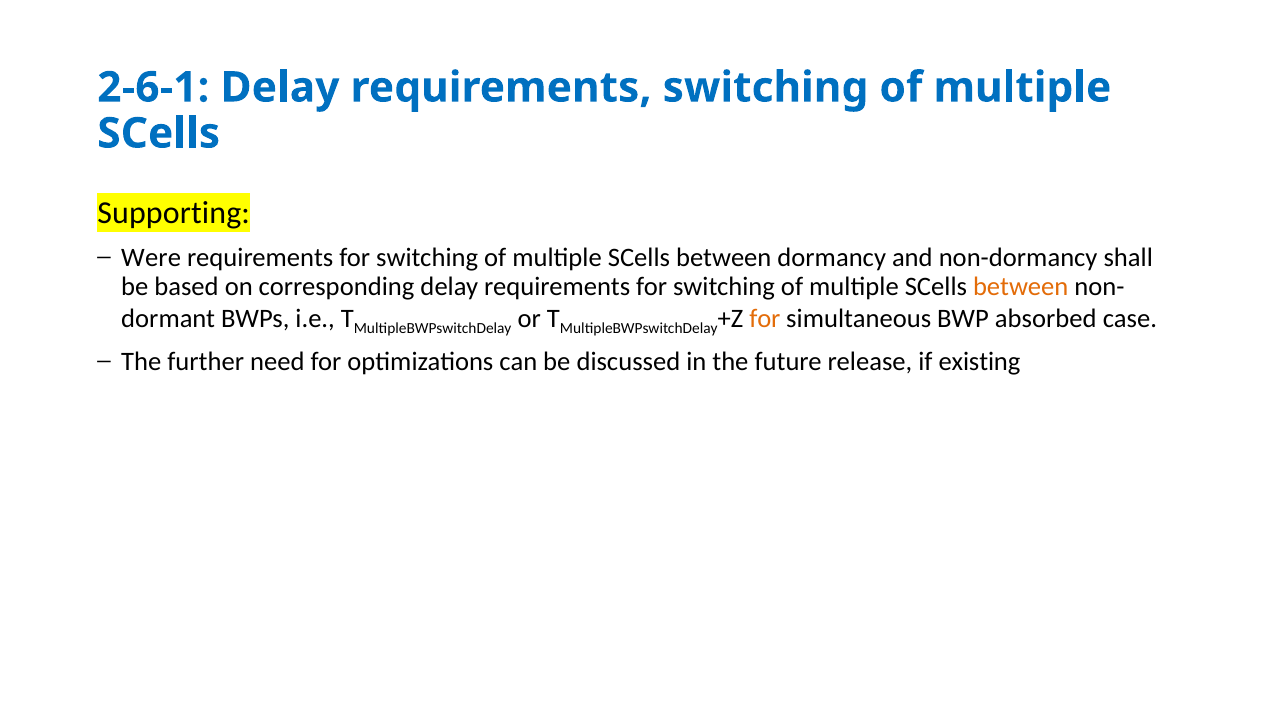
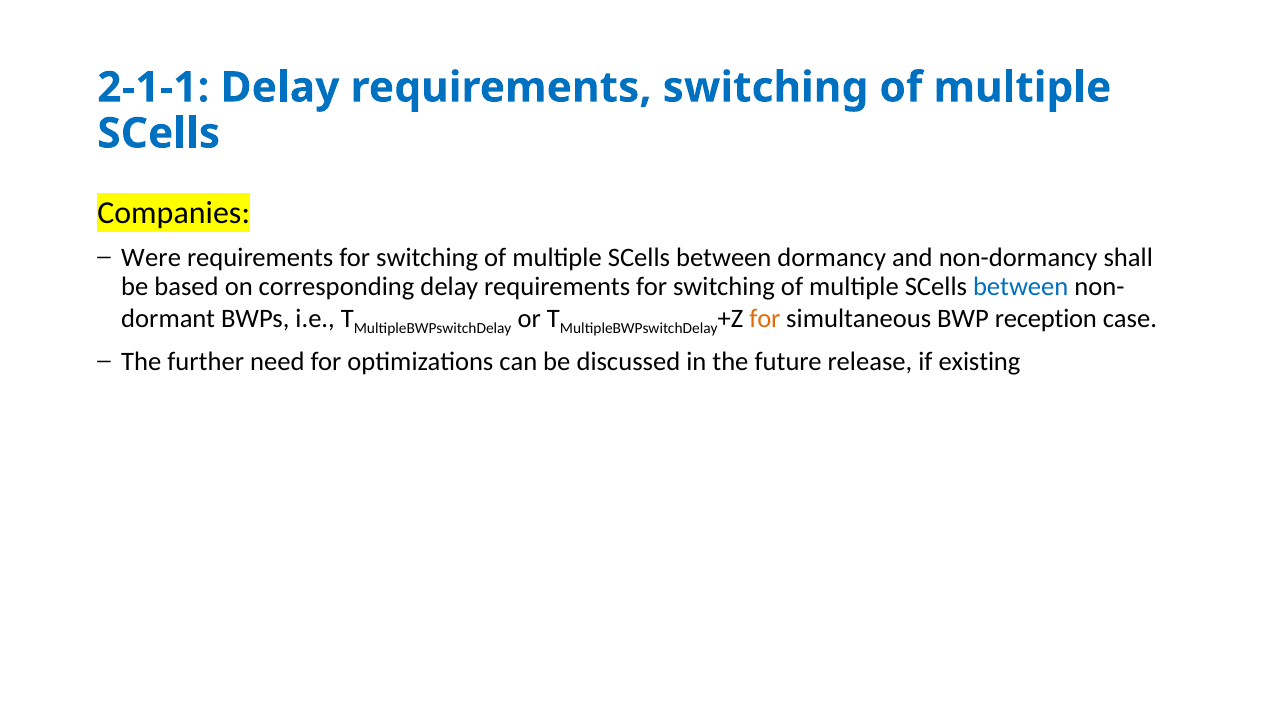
2-6-1: 2-6-1 -> 2-1-1 (153, 88)
Supporting: Supporting -> Companies (174, 213)
between colour: orange -> blue (1021, 287)
absorbed: absorbed -> reception (1046, 318)
